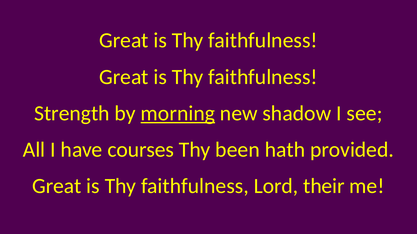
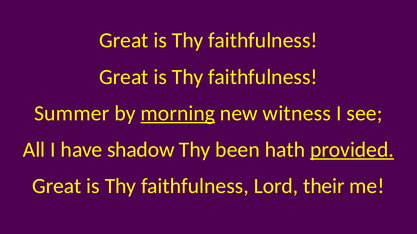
Strength: Strength -> Summer (72, 114)
shadow: shadow -> witness (297, 114)
courses: courses -> shadow (141, 150)
provided underline: none -> present (352, 150)
